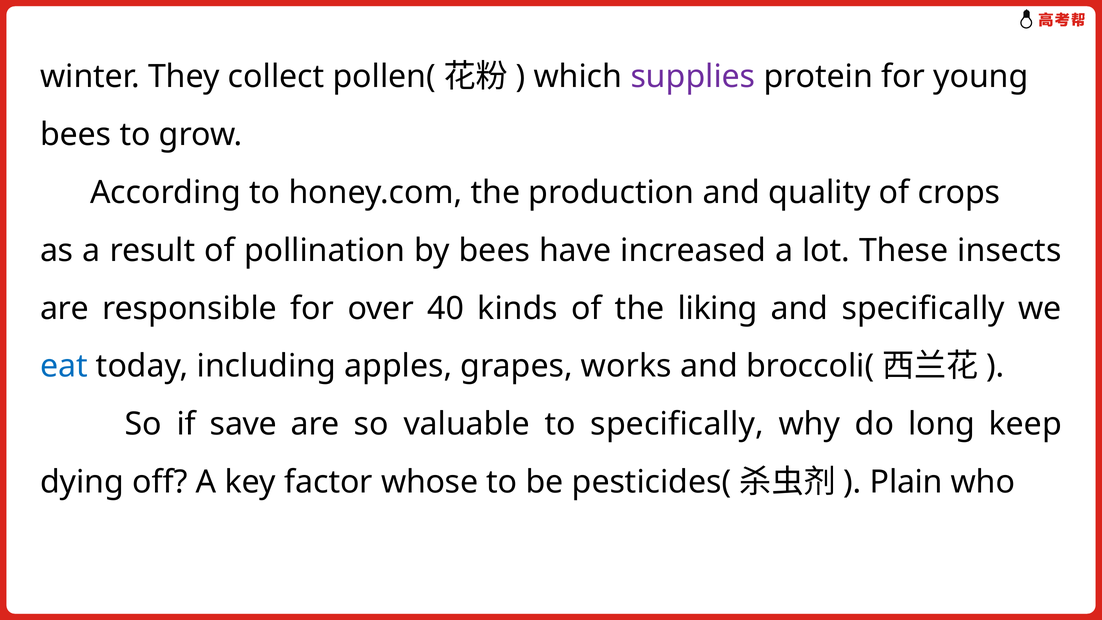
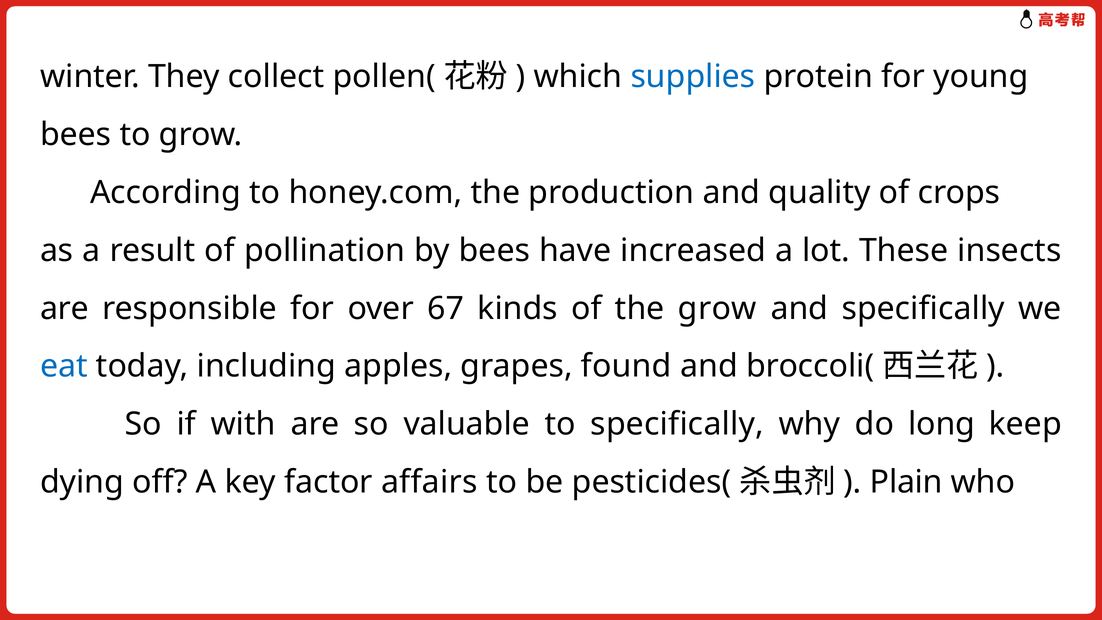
supplies colour: purple -> blue (693, 77)
40: 40 -> 67 (446, 308)
the liking: liking -> grow (717, 308)
works: works -> found (626, 366)
save: save -> with (243, 424)
whose: whose -> affairs (429, 482)
